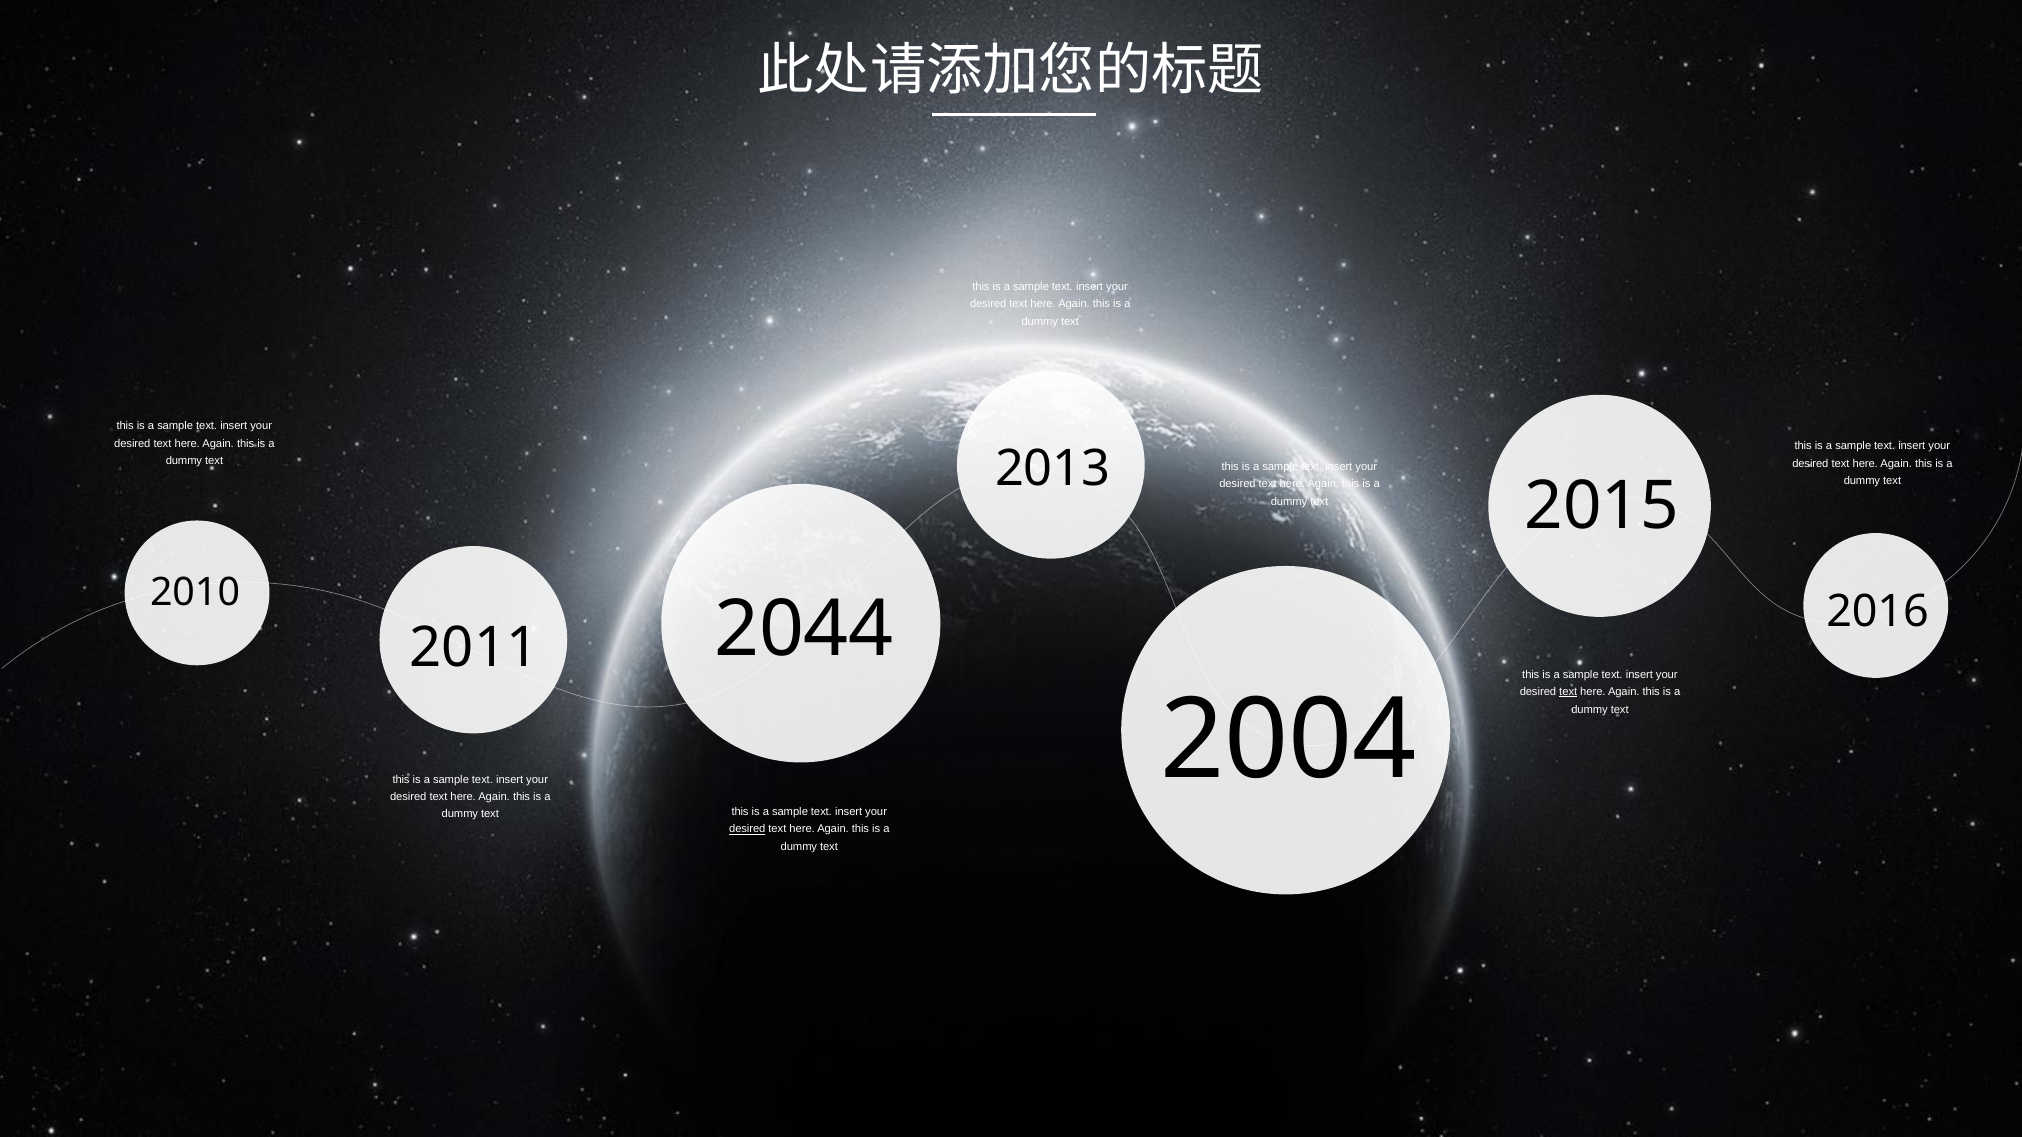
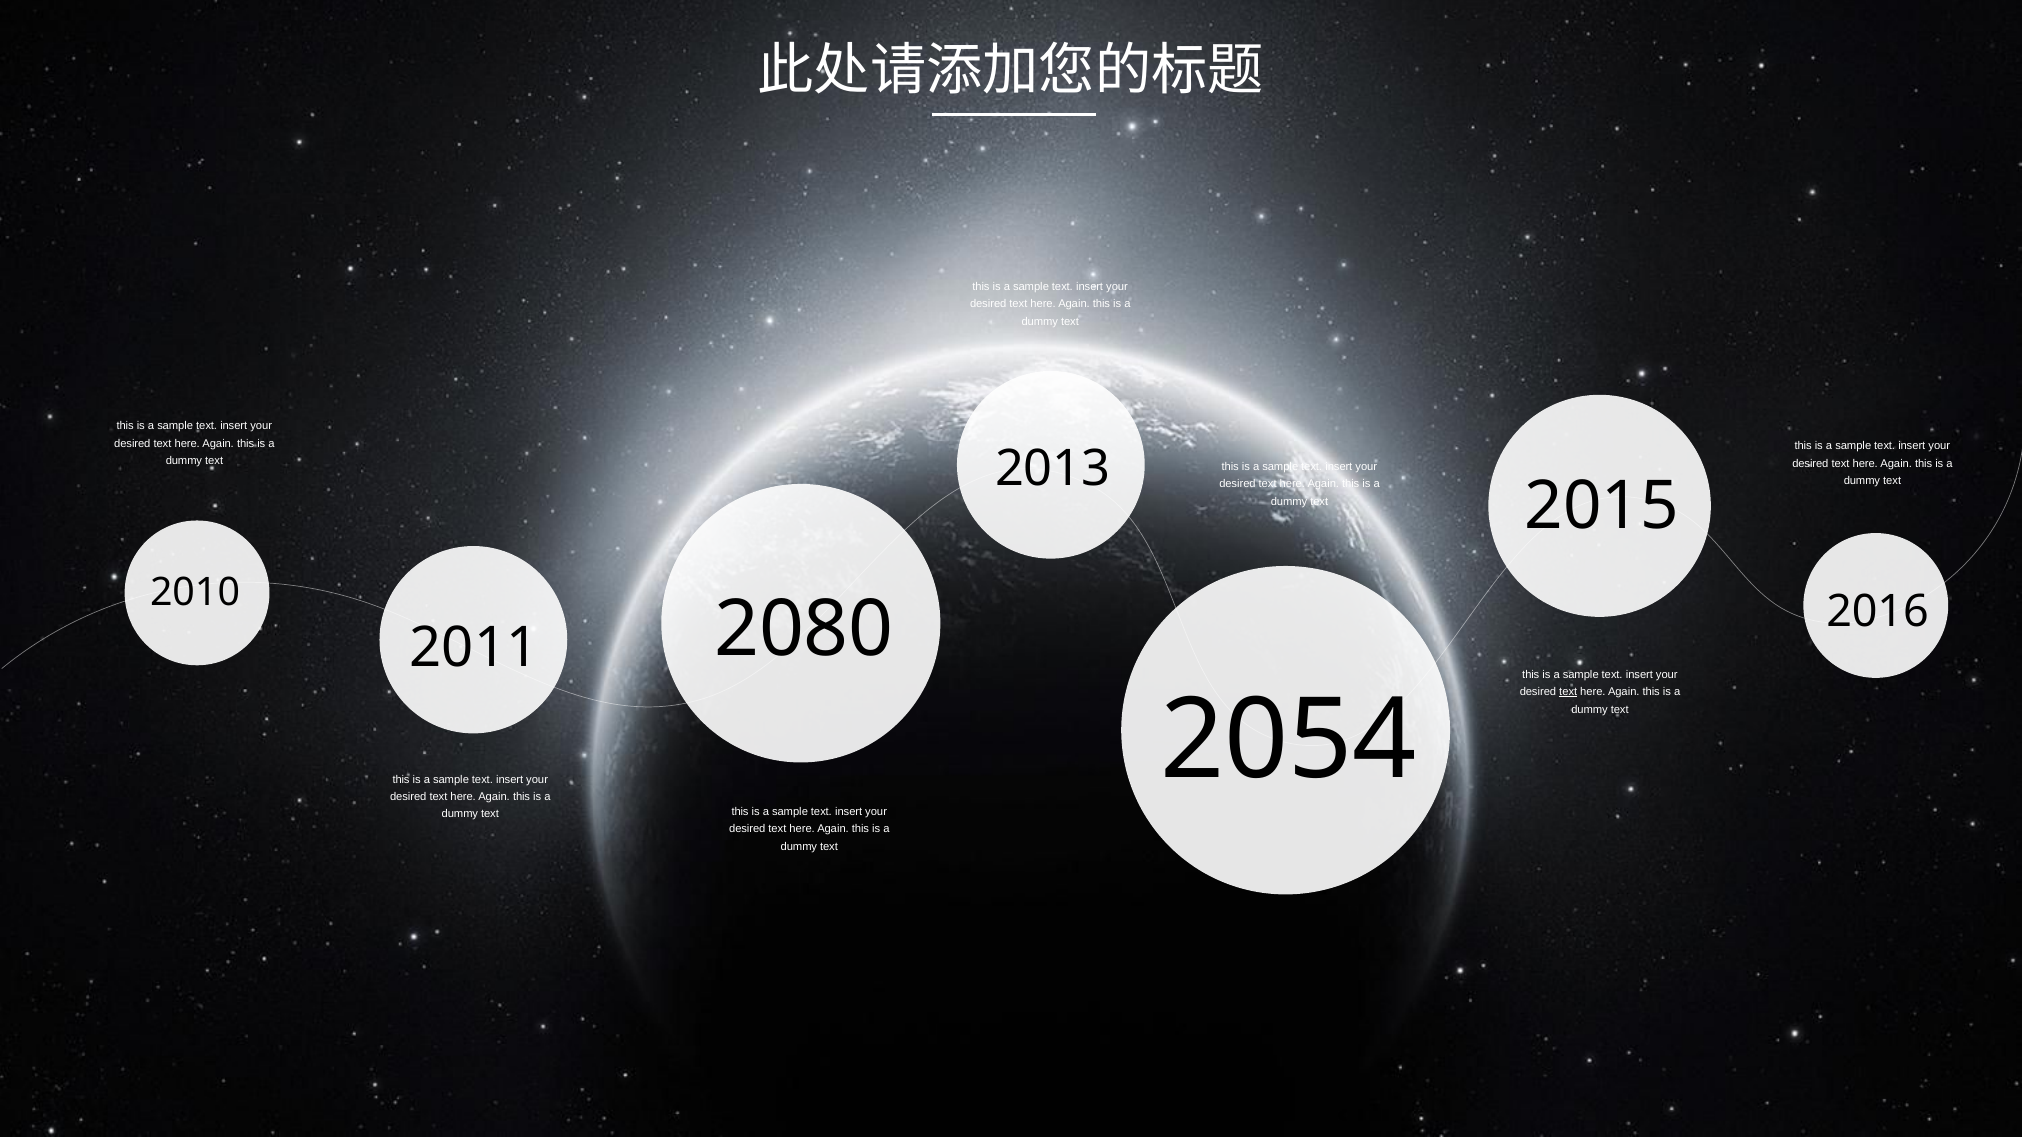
2044: 2044 -> 2080 (804, 630)
2004: 2004 -> 2054 (1288, 741)
desired underline: present -> none (747, 829)
